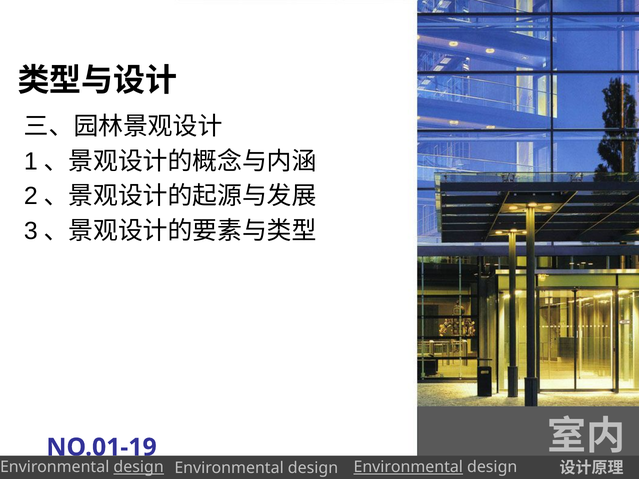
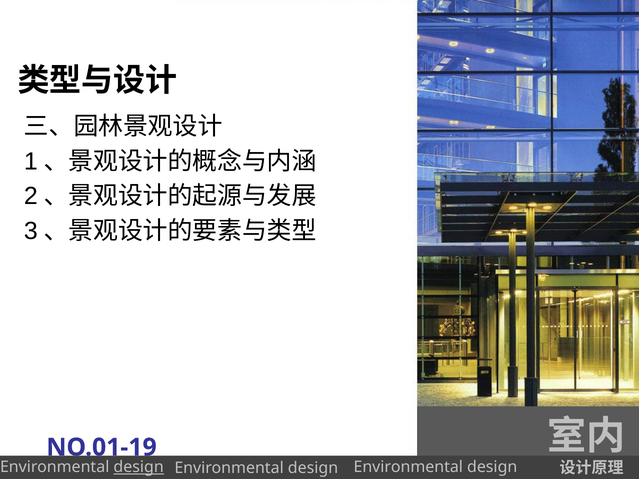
Environmental underline: present -> none (408, 467)
